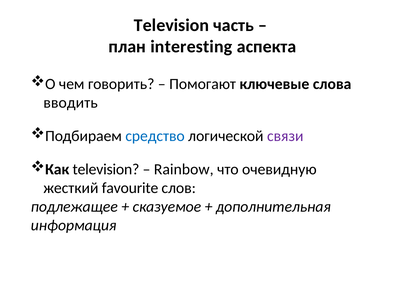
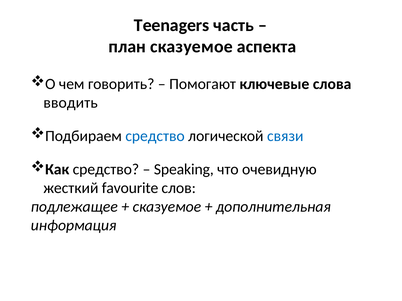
Television: Television -> Teenagers (172, 25)
план interesting: interesting -> сказуемое (191, 47)
связи colour: purple -> blue (285, 136)
Как television: television -> средство (106, 170)
Rainbow: Rainbow -> Speaking (184, 170)
